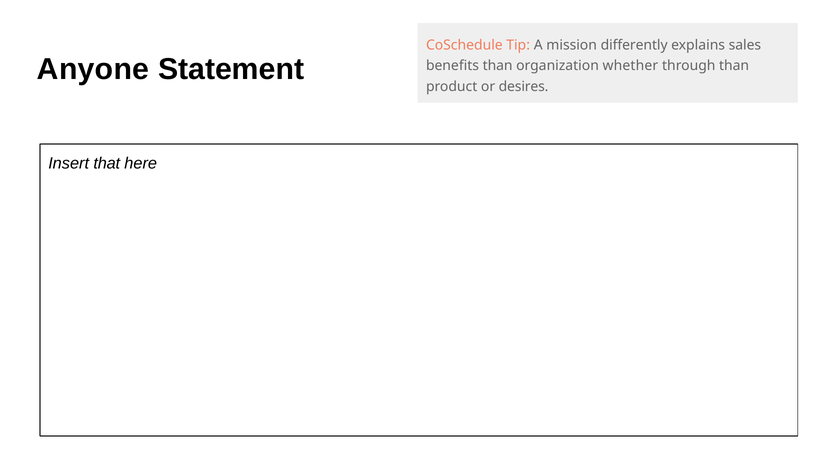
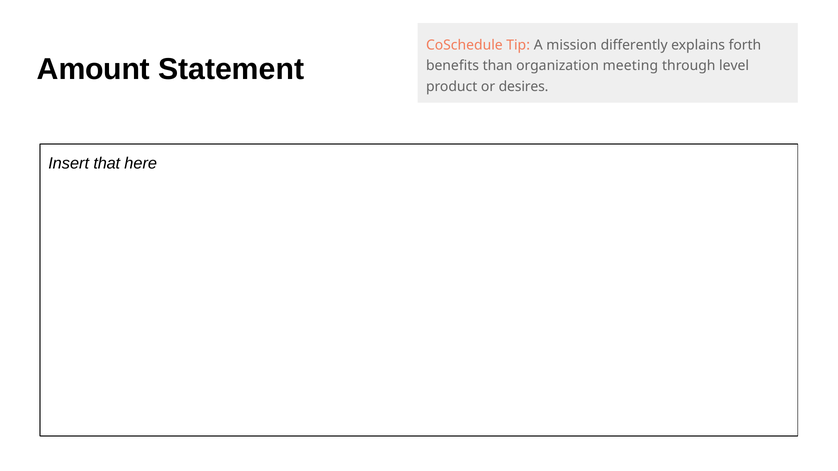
sales: sales -> forth (745, 45)
Anyone: Anyone -> Amount (93, 69)
whether: whether -> meeting (630, 66)
through than: than -> level (734, 66)
